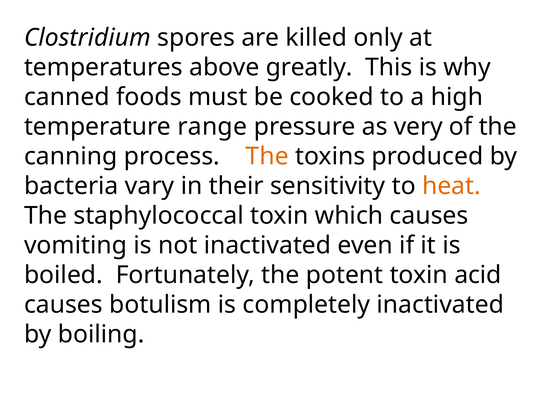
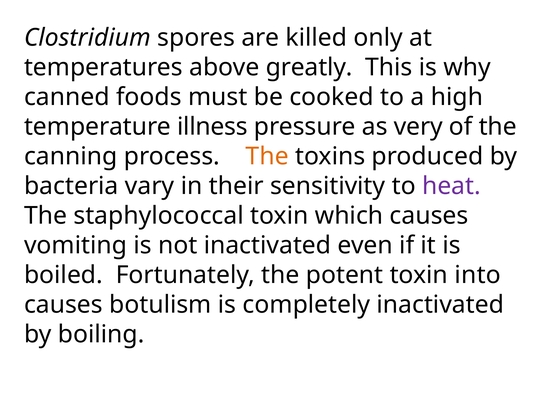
range: range -> illness (212, 127)
heat colour: orange -> purple (451, 186)
acid: acid -> into (478, 276)
